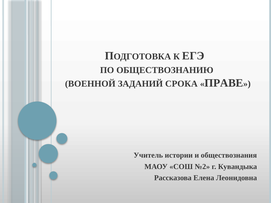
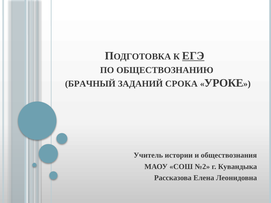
ЕГЭ underline: none -> present (193, 56)
ВОЕННОЙ: ВОЕННОЙ -> БРАЧНЫЙ (90, 84)
ПРАВЕ: ПРАВЕ -> УРОКЕ (224, 83)
